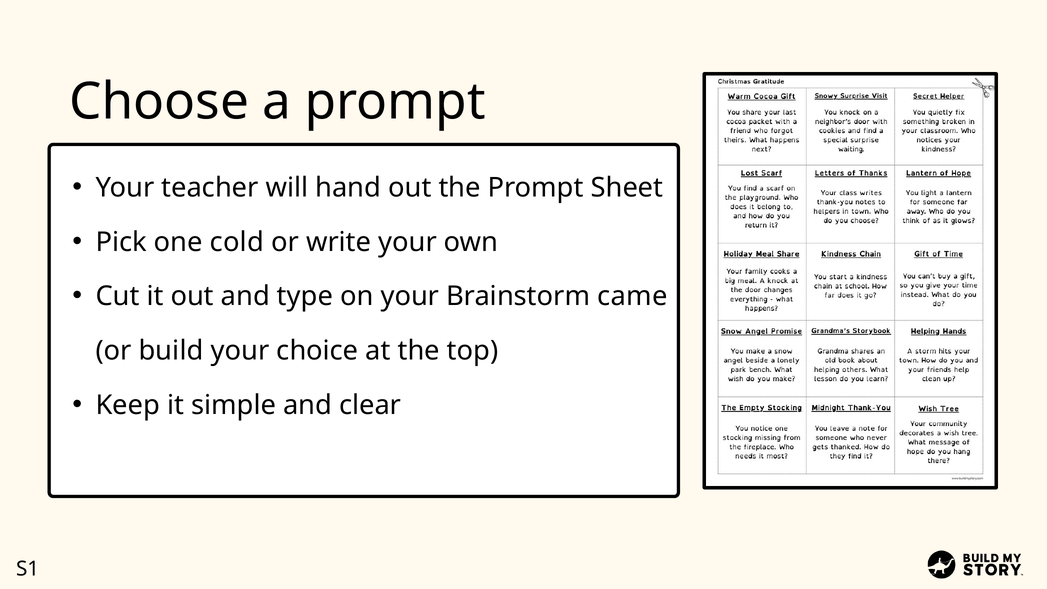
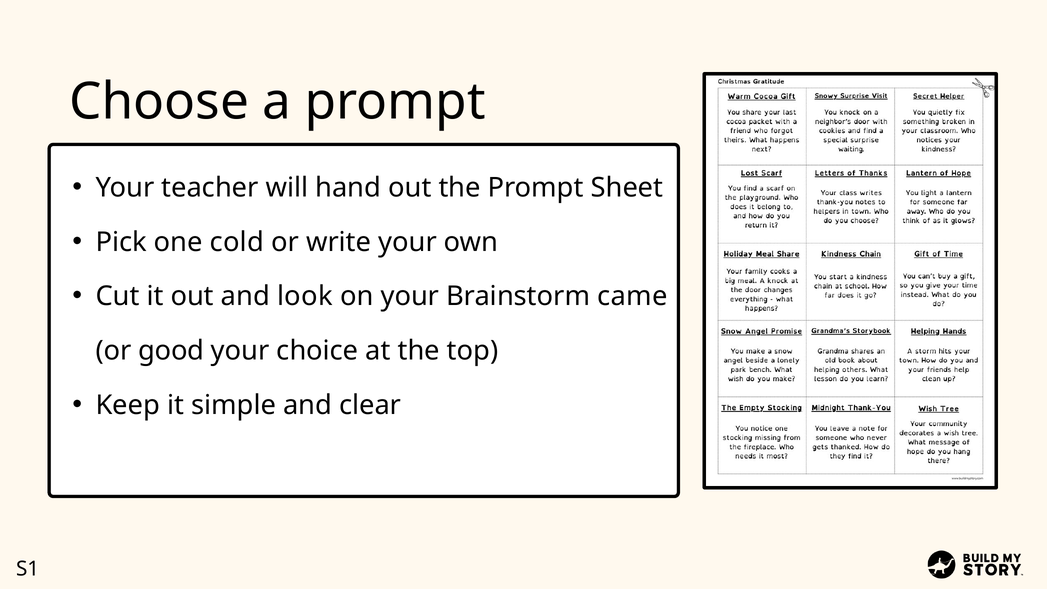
type: type -> look (305, 296)
build: build -> good (171, 351)
